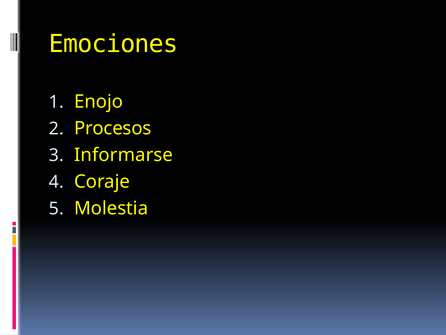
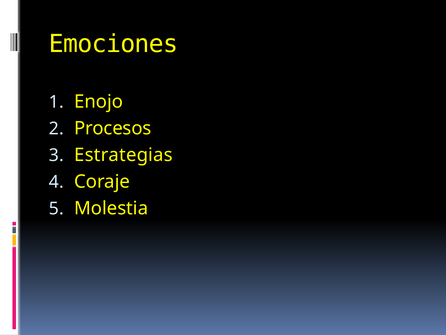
Informarse: Informarse -> Estrategias (123, 155)
